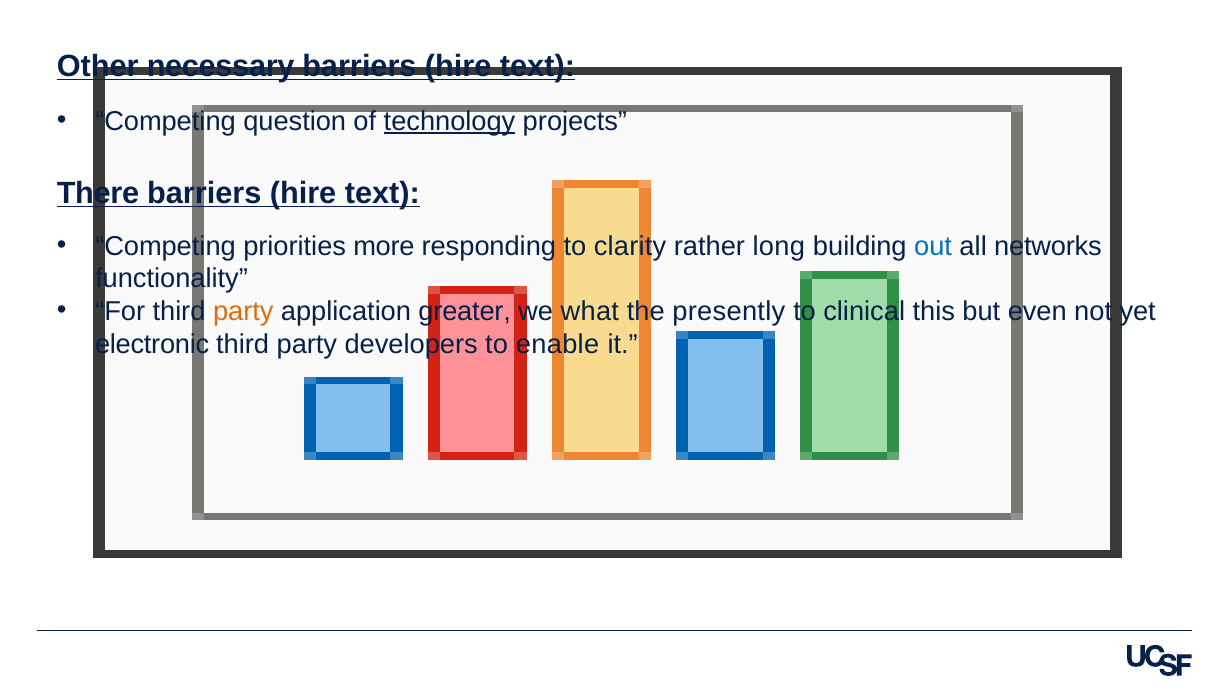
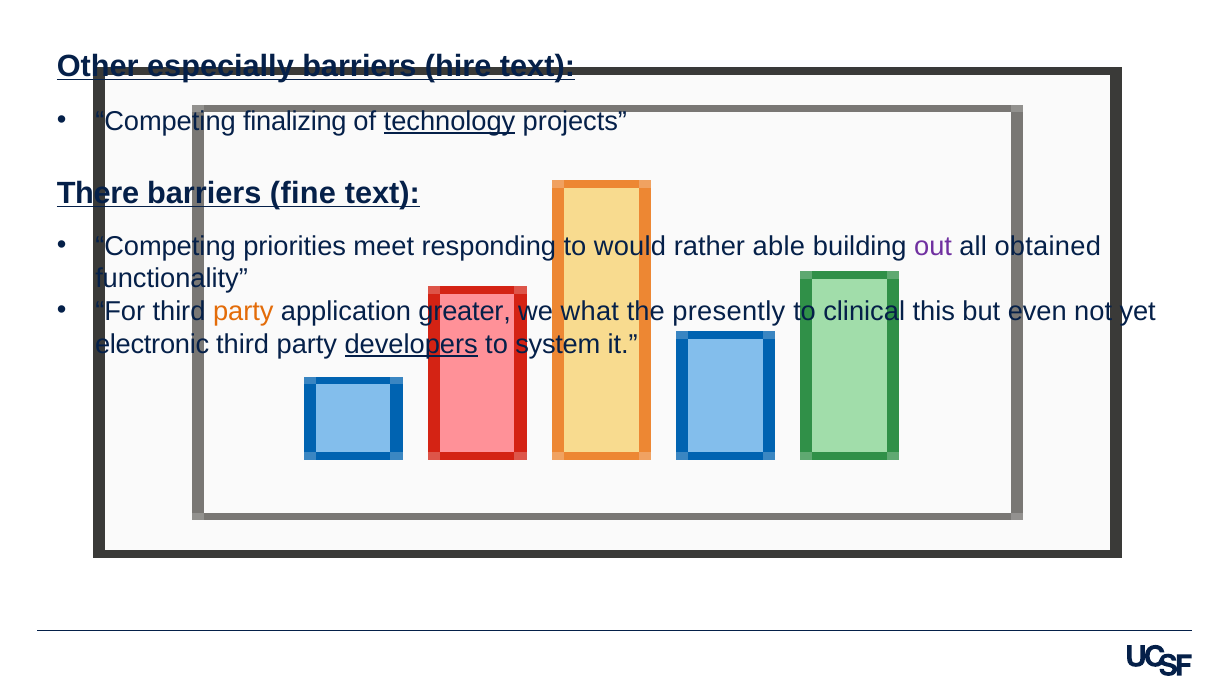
necessary: necessary -> especially (220, 66)
question: question -> finalizing (295, 121)
hire: hire -> fine (303, 193)
more: more -> meet (384, 246)
clarity: clarity -> would (630, 246)
long: long -> able (779, 246)
out colour: blue -> purple (933, 246)
networks: networks -> obtained (1048, 246)
developers underline: none -> present (411, 344)
enable: enable -> system (558, 344)
